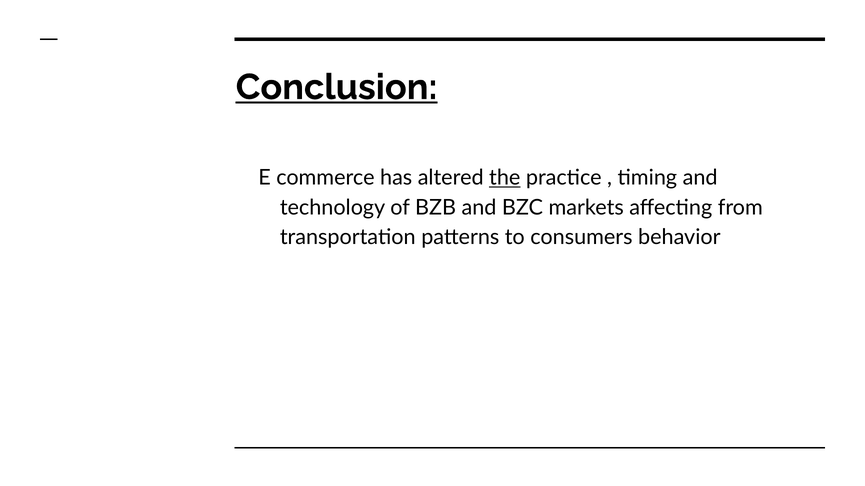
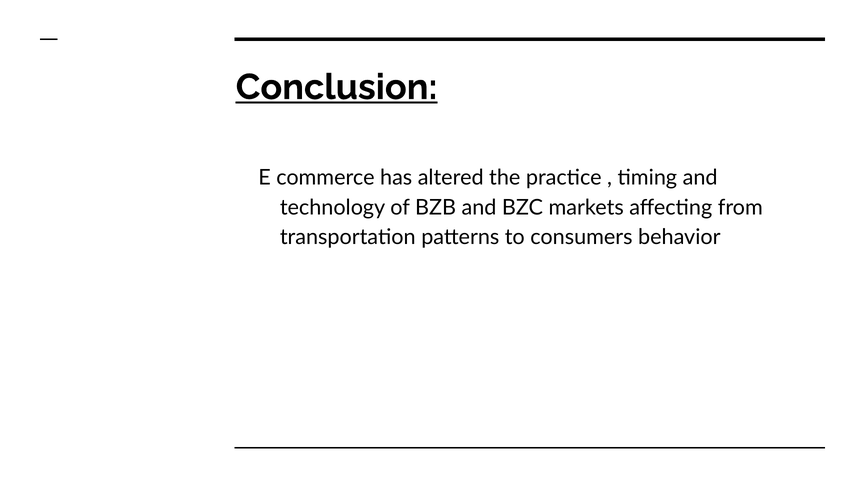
the underline: present -> none (505, 178)
